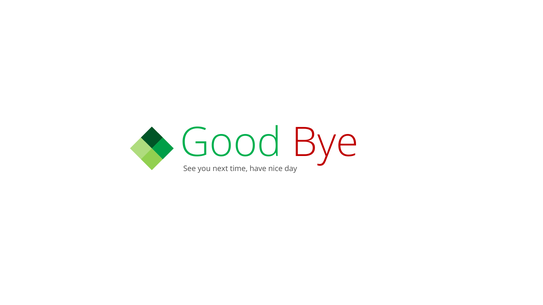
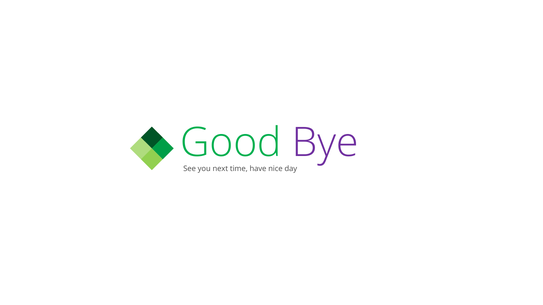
Bye colour: red -> purple (325, 143)
